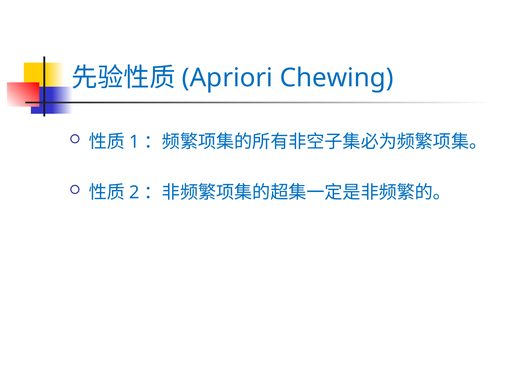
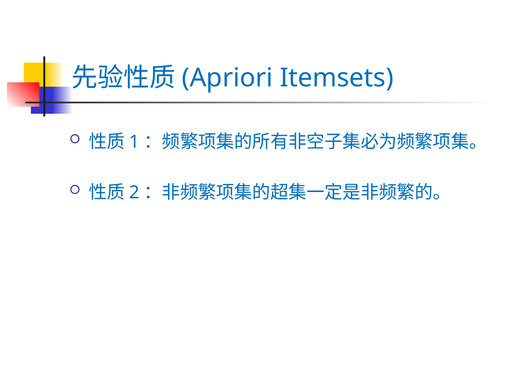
Chewing: Chewing -> Itemsets (337, 78)
